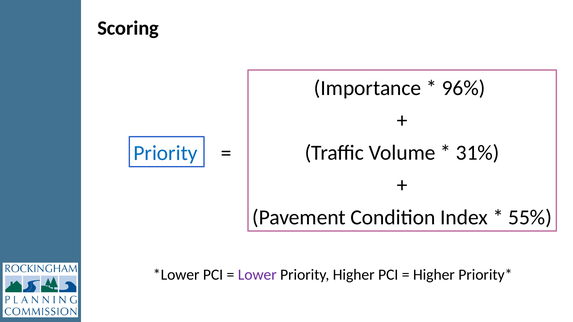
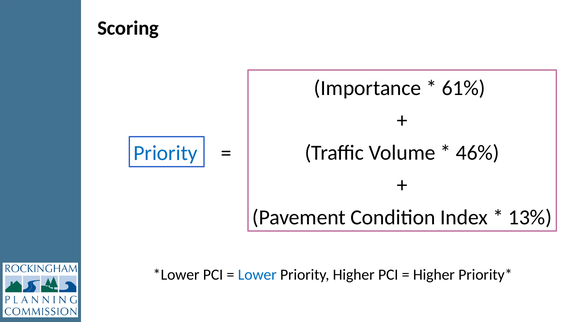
96%: 96% -> 61% (464, 88)
31%: 31% -> 46% (478, 153)
55%: 55% -> 13% (530, 218)
Lower colour: purple -> blue (257, 275)
